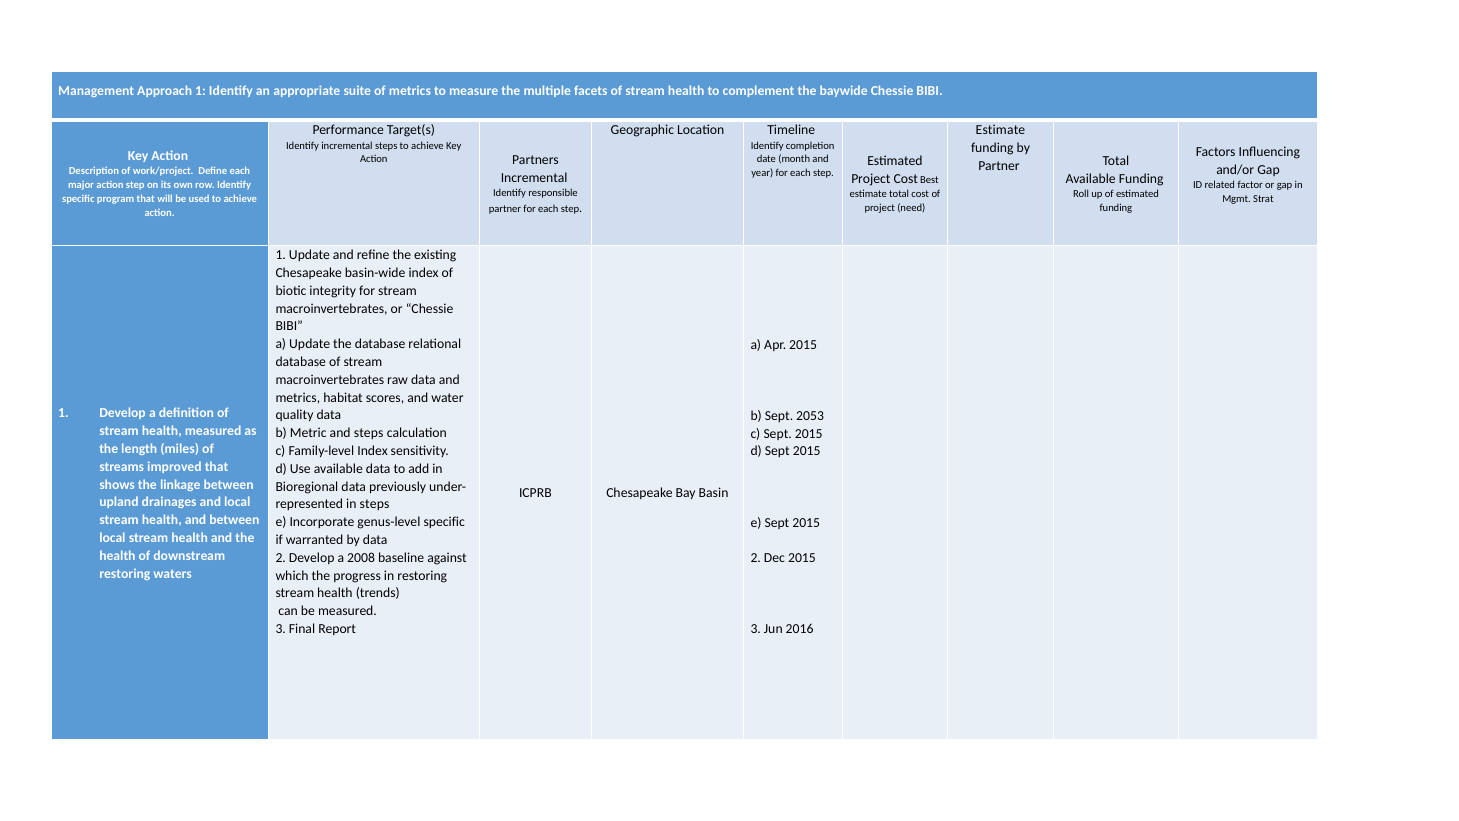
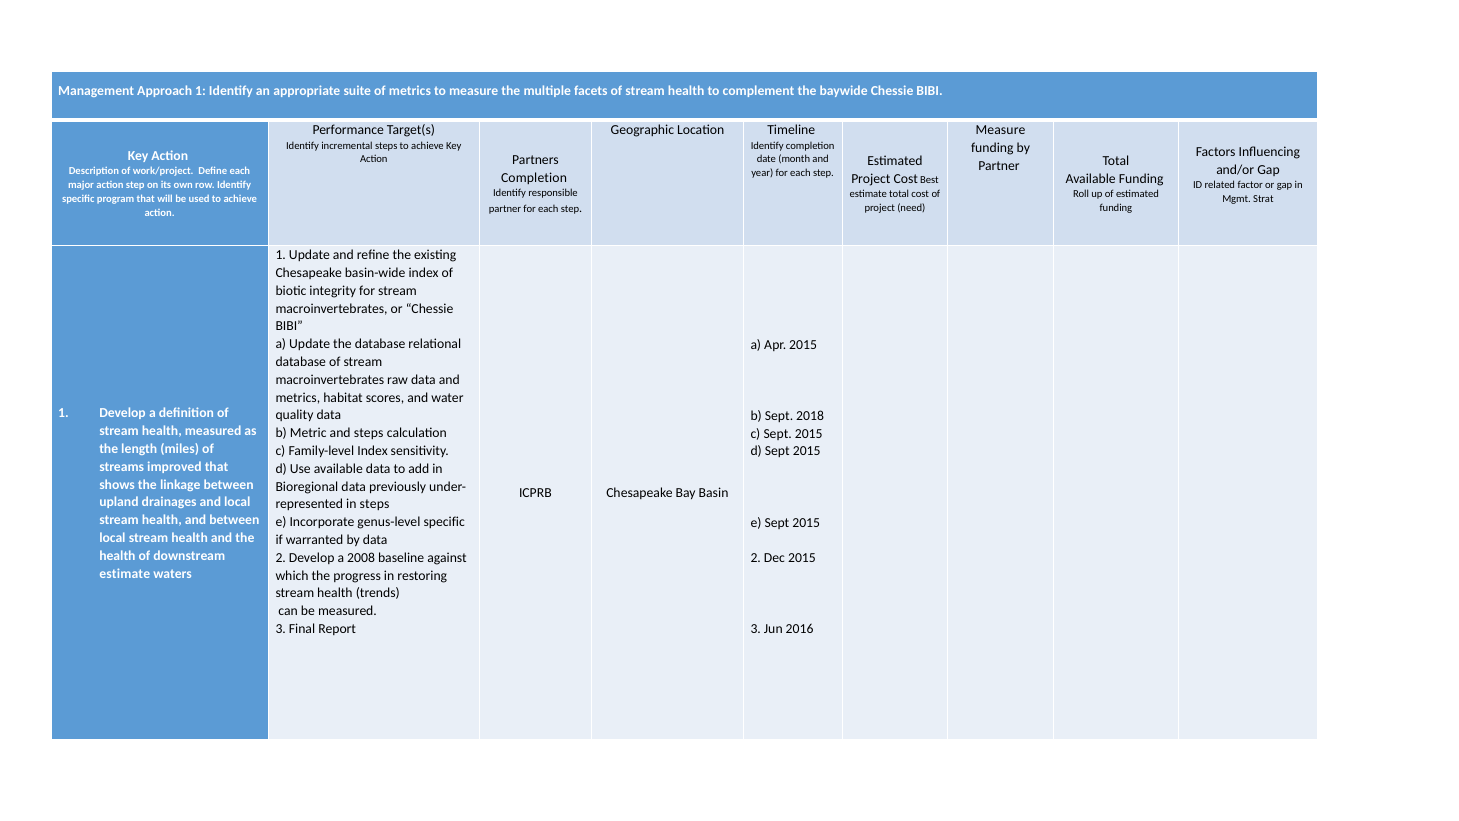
Estimate: Estimate -> Measure (1000, 130)
Incremental: Incremental -> Completion (534, 177)
2053: 2053 -> 2018 (810, 416)
restoring: restoring -> estimate (125, 573)
